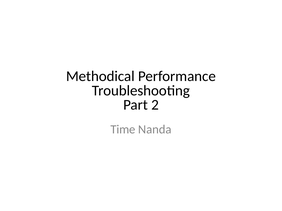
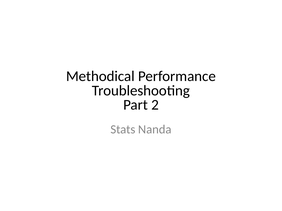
Time: Time -> Stats (123, 130)
